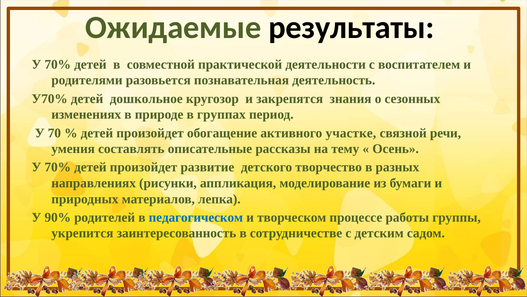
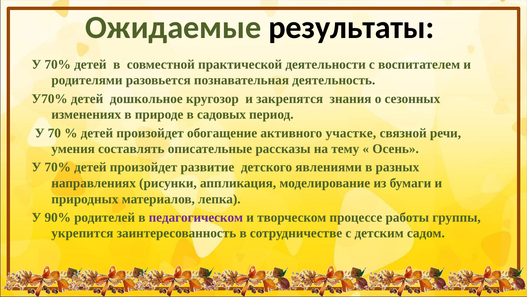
группах: группах -> садовых (222, 114)
творчество: творчество -> явлениями (329, 167)
педагогическом colour: blue -> purple (196, 217)
